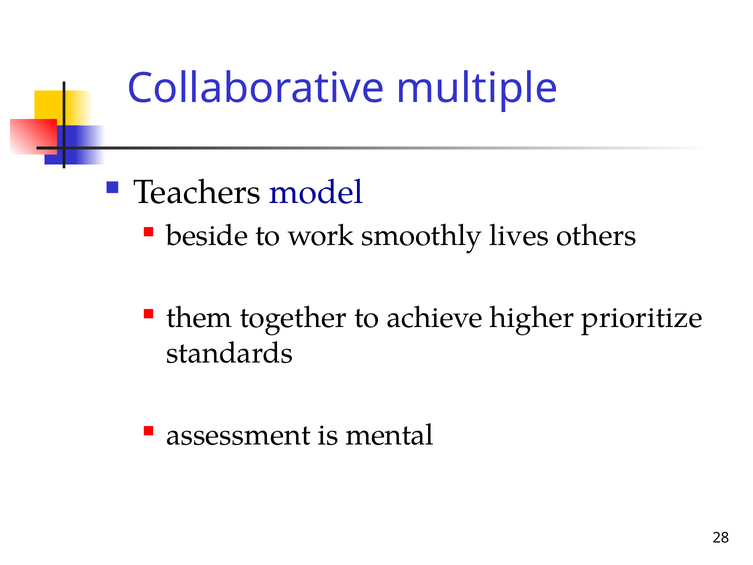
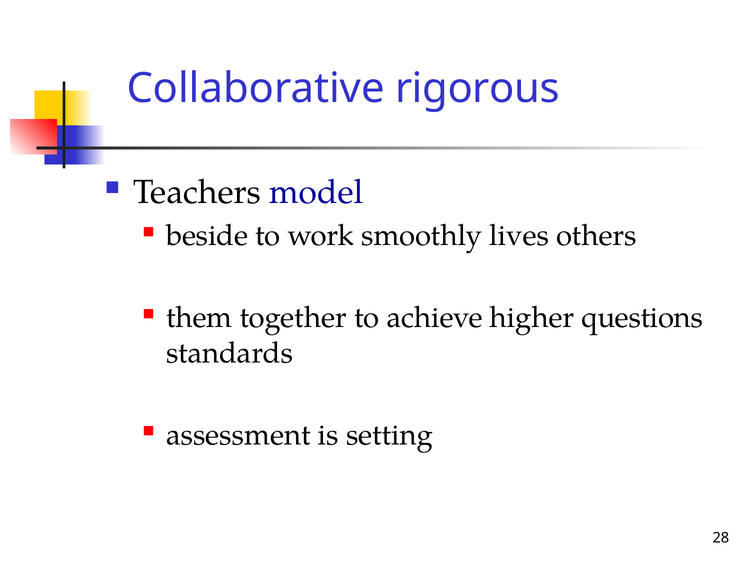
multiple: multiple -> rigorous (477, 88)
prioritize: prioritize -> questions (642, 318)
mental: mental -> setting (390, 435)
